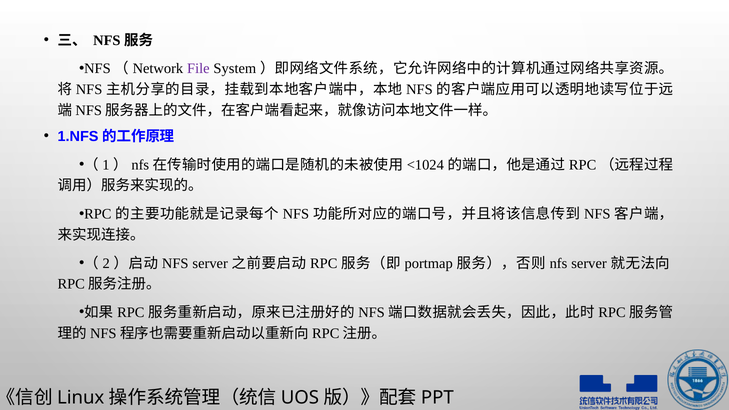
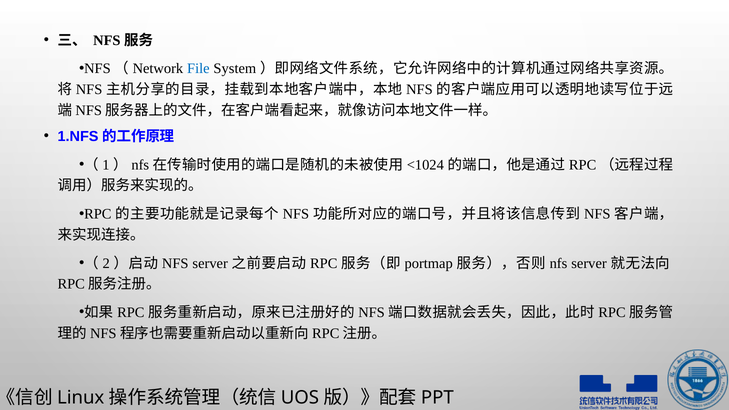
File colour: purple -> blue (198, 69)
